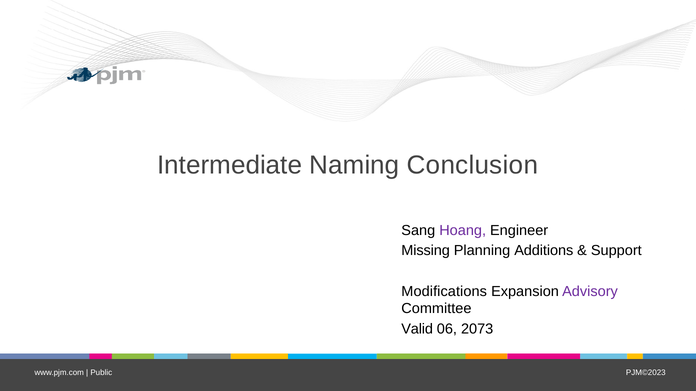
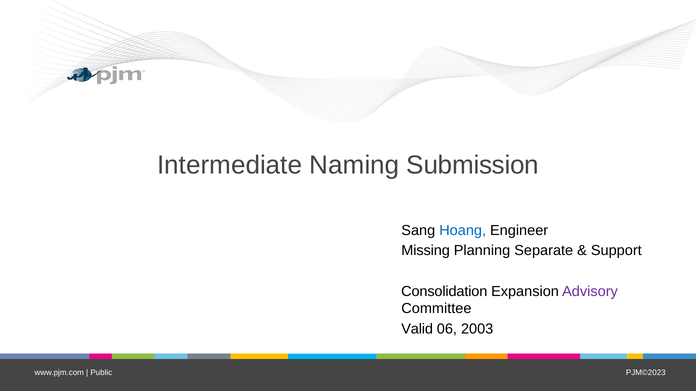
Conclusion: Conclusion -> Submission (473, 165)
Hoang colour: purple -> blue (463, 231)
Additions: Additions -> Separate (544, 251)
Modifications: Modifications -> Consolidation (444, 292)
2073: 2073 -> 2003 (477, 329)
